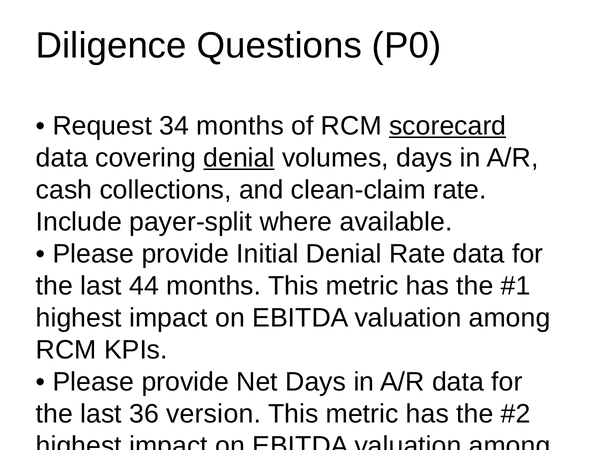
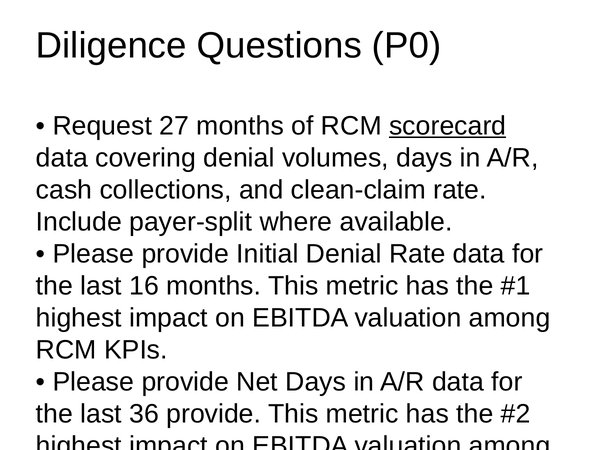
34: 34 -> 27 (174, 126)
denial underline: present -> none (239, 158)
44: 44 -> 16 (144, 286)
36 version: version -> provide (214, 414)
